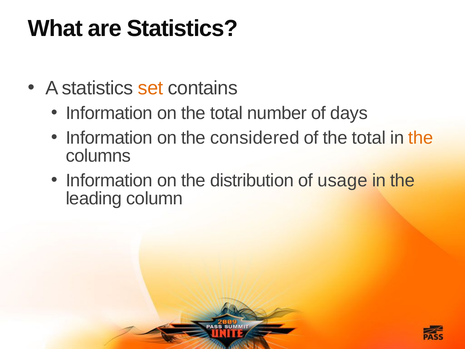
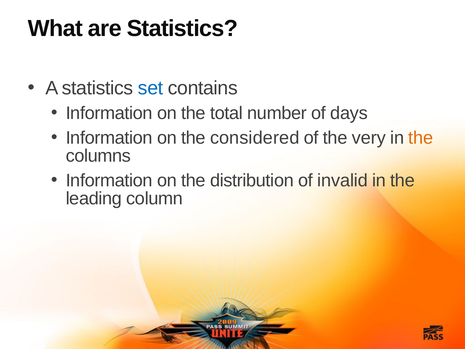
set colour: orange -> blue (151, 88)
of the total: total -> very (369, 138)
usage: usage -> invalid (343, 180)
